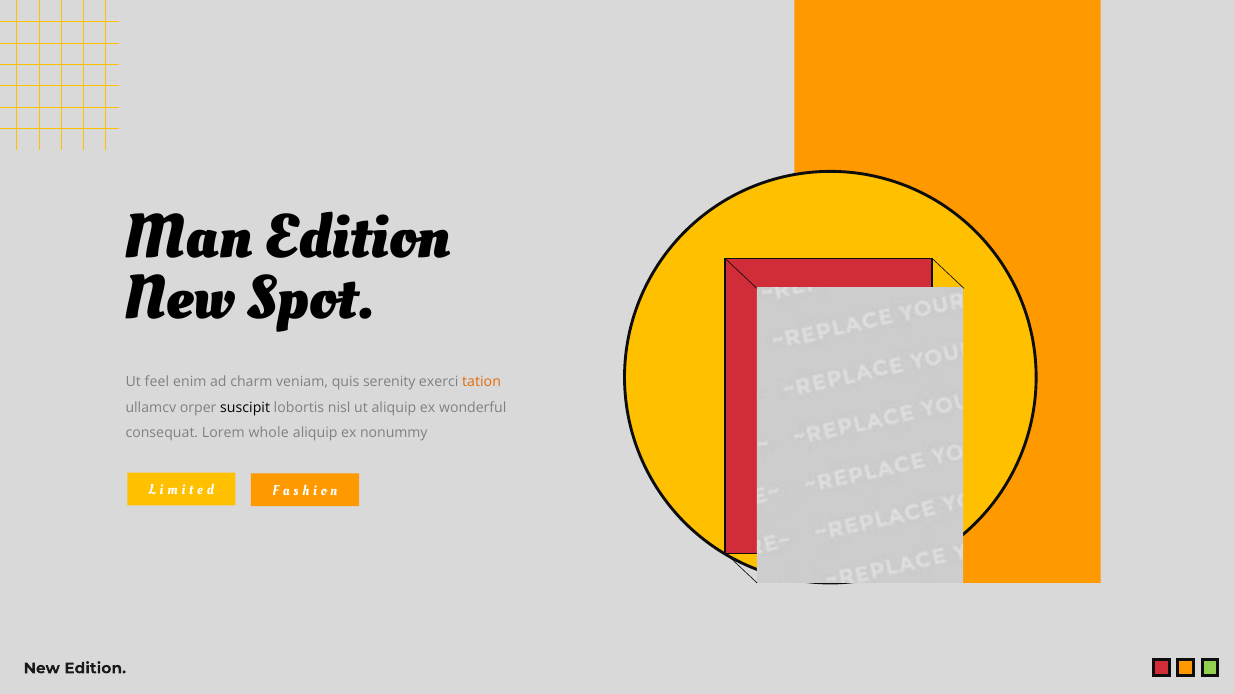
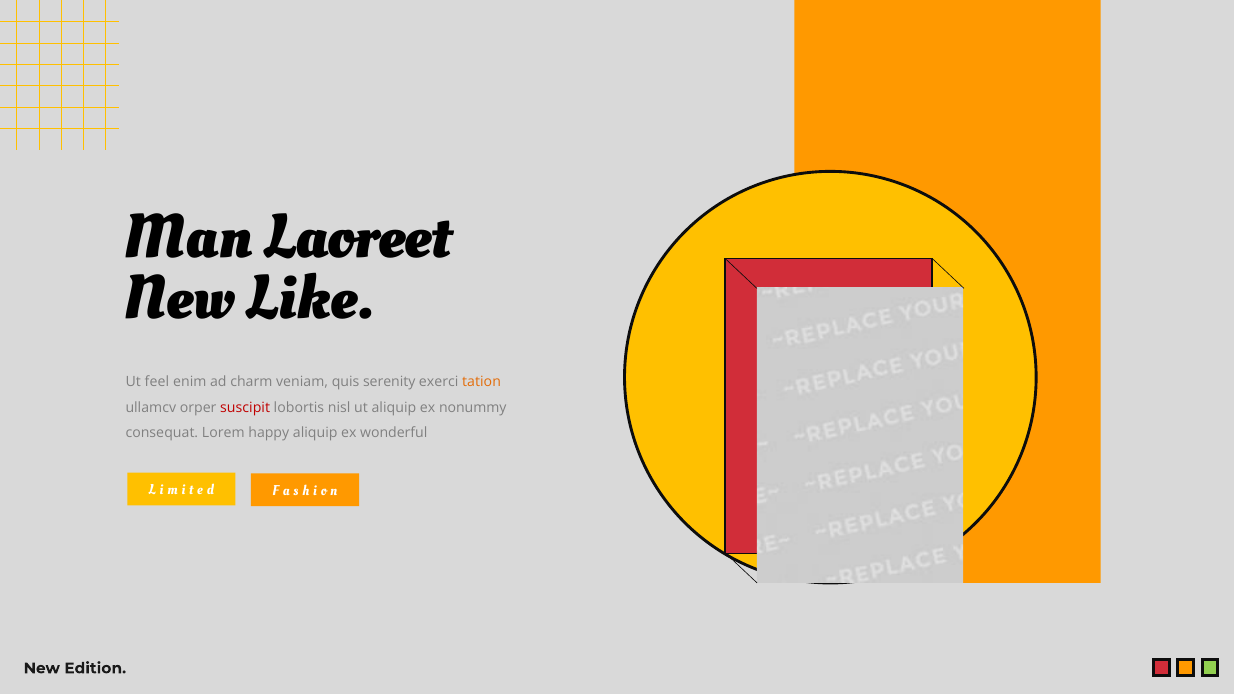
Man Edition: Edition -> Laoreet (358, 237)
Spot: Spot -> Like (310, 298)
suscipit colour: black -> red (245, 407)
wonderful: wonderful -> nonummy (473, 407)
whole: whole -> happy (269, 433)
nonummy: nonummy -> wonderful (394, 433)
